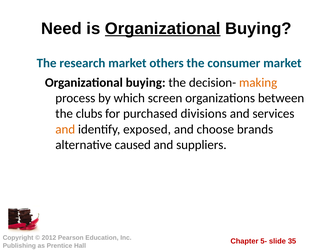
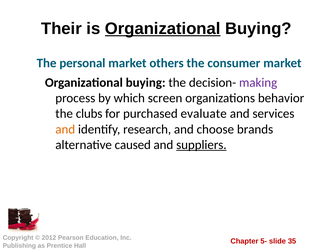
Need: Need -> Their (62, 29)
research: research -> personal (82, 63)
making colour: orange -> purple (258, 82)
between: between -> behavior (281, 98)
divisions: divisions -> evaluate (204, 114)
exposed: exposed -> research (147, 129)
suppliers underline: none -> present (201, 145)
